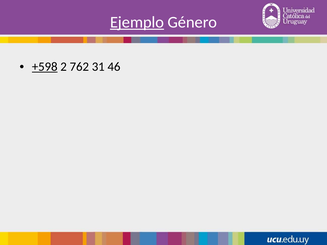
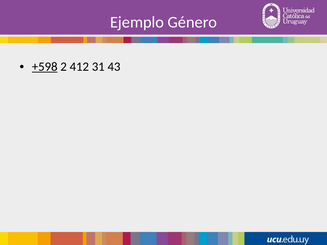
Ejemplo underline: present -> none (137, 22)
762: 762 -> 412 (79, 67)
46: 46 -> 43 (114, 67)
